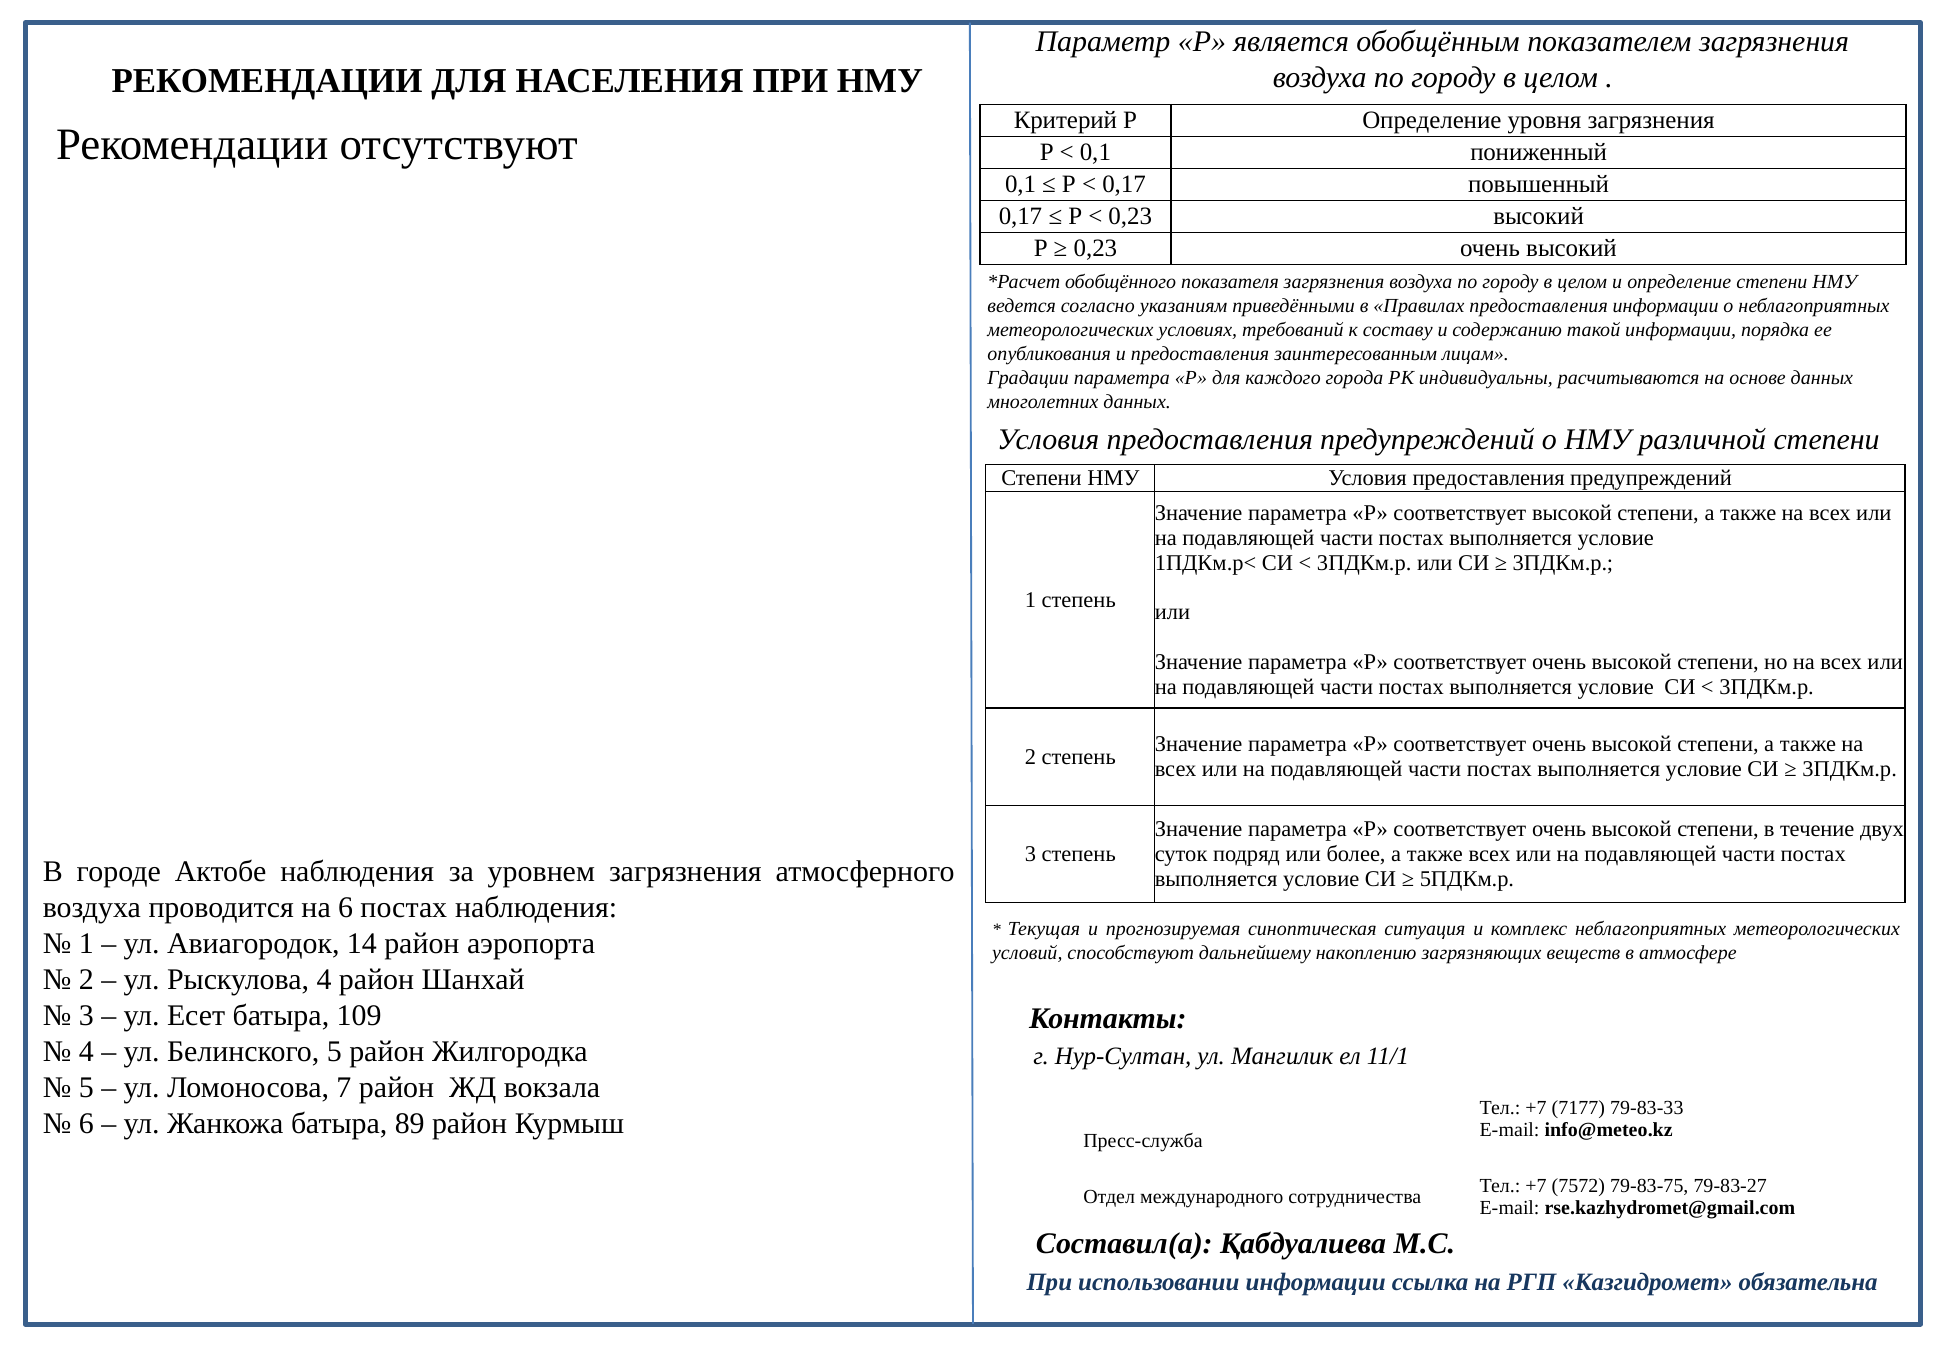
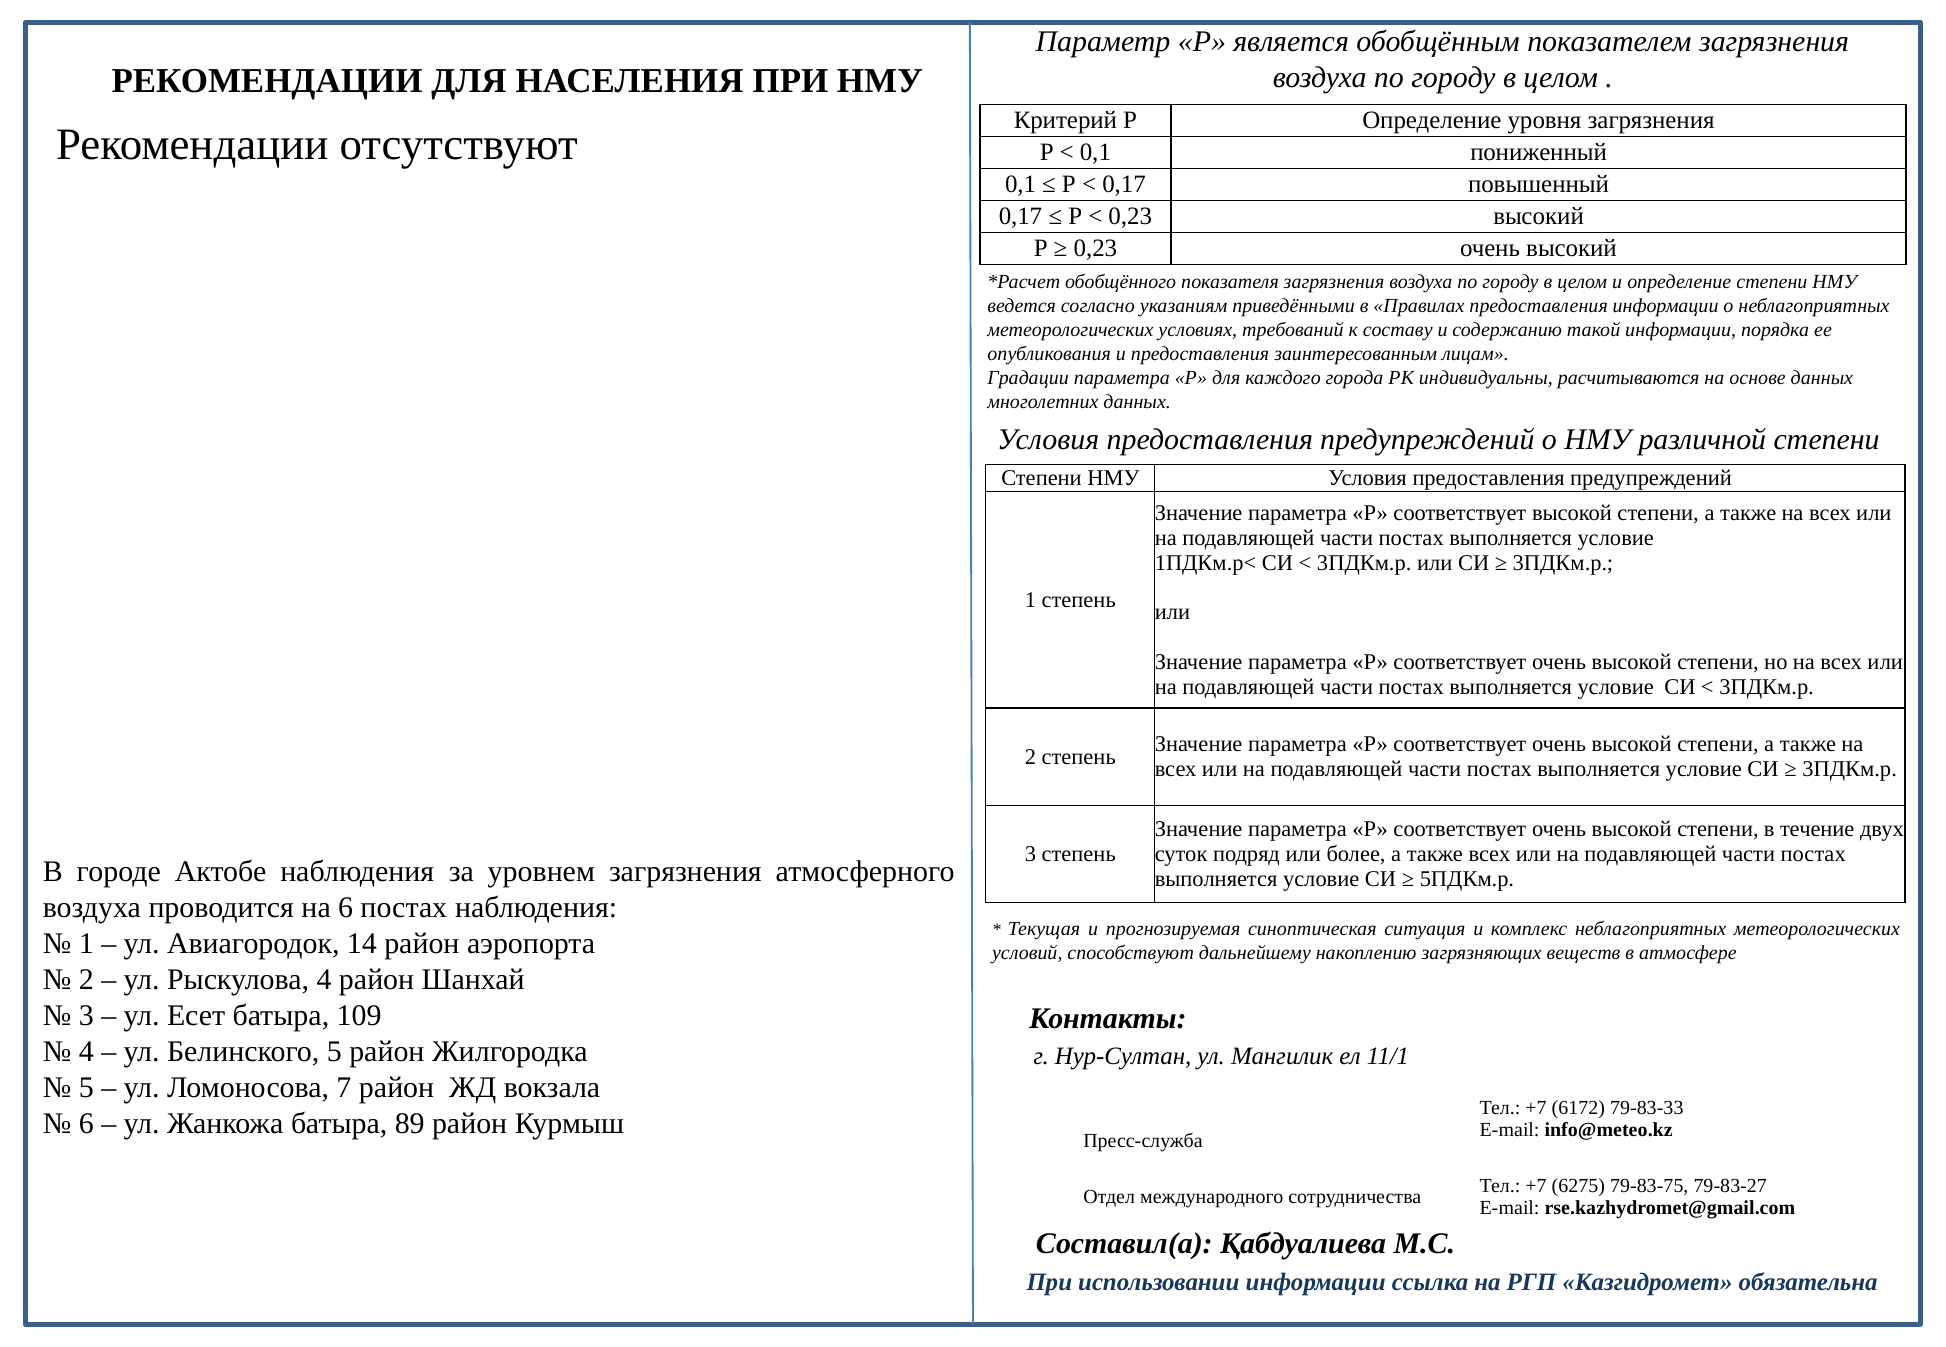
7177: 7177 -> 6172 (1578, 1108)
7572: 7572 -> 6275 (1578, 1186)
